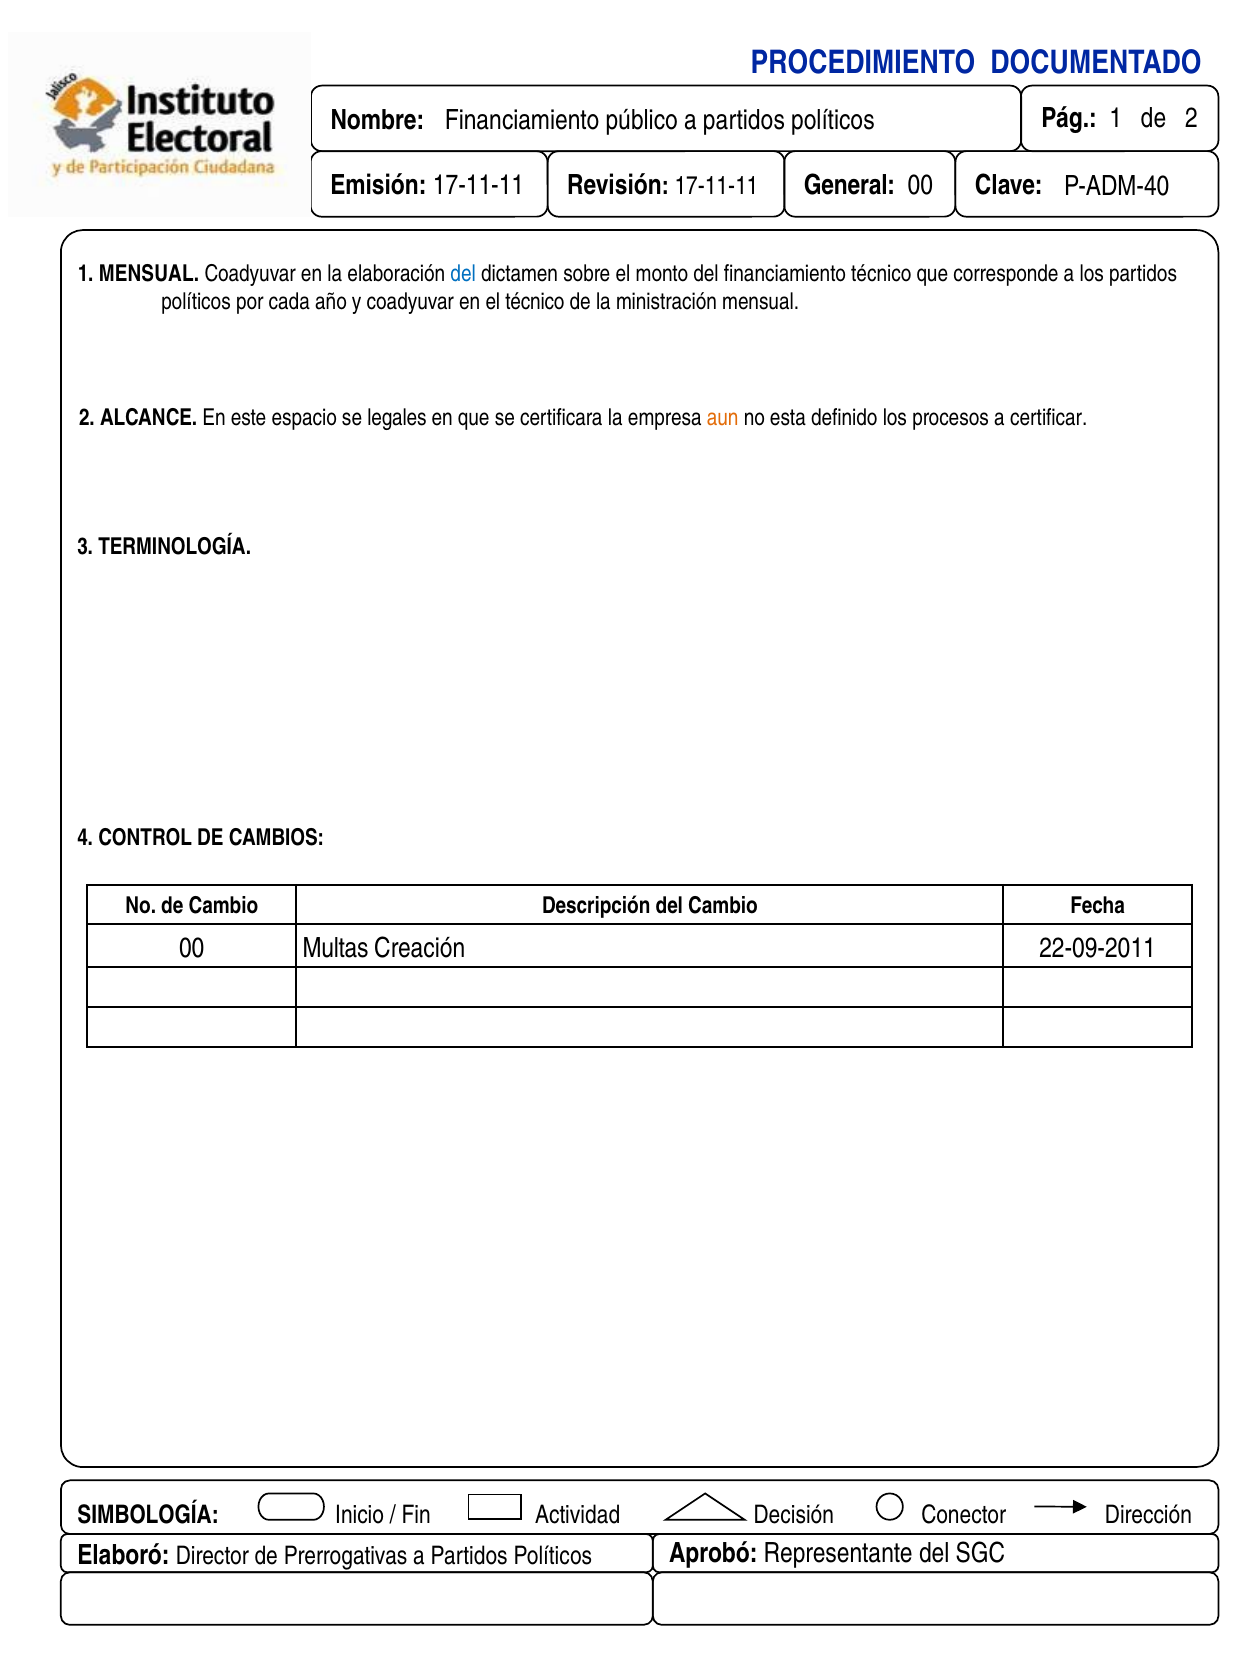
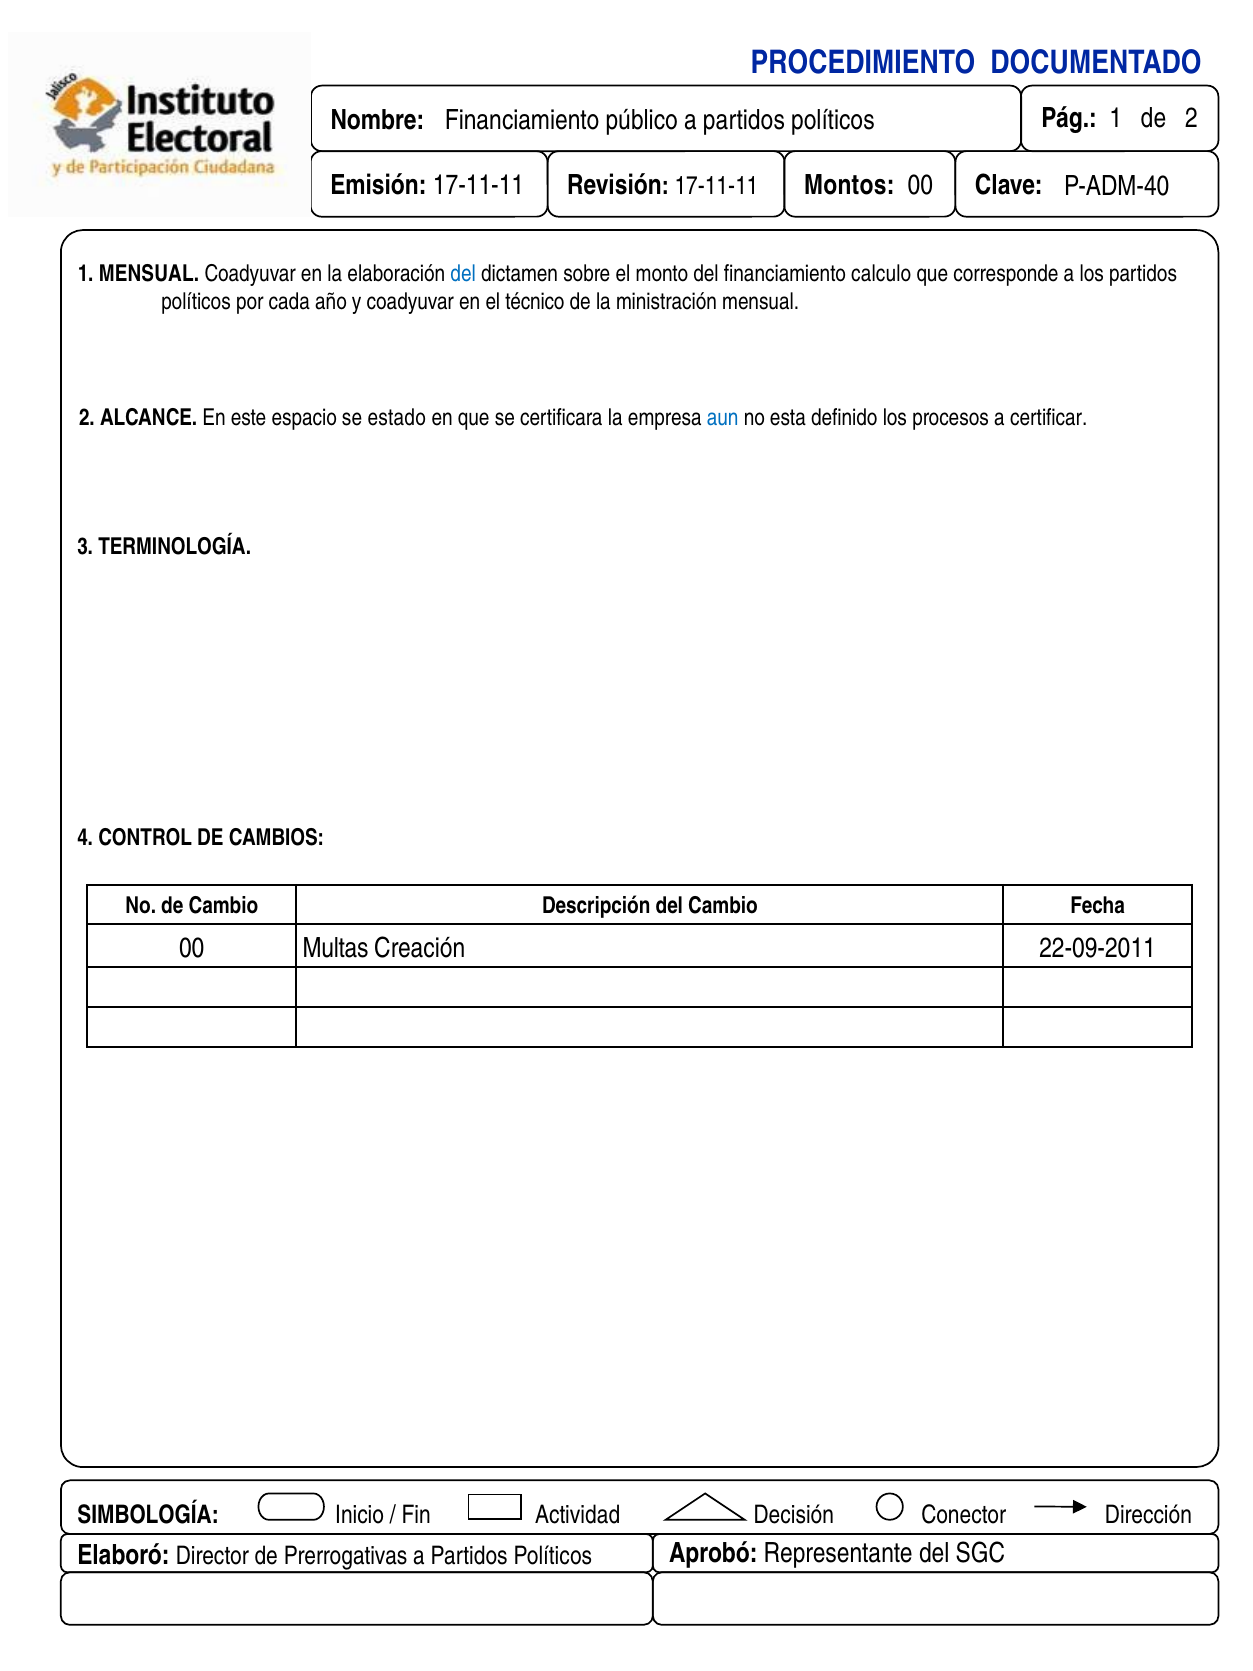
General: General -> Montos (849, 186)
financiamiento técnico: técnico -> calculo (881, 273)
legales: legales -> estado (397, 418)
aun colour: orange -> blue (723, 418)
